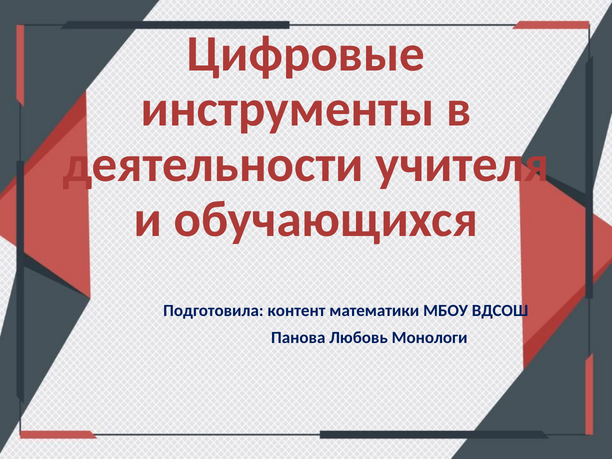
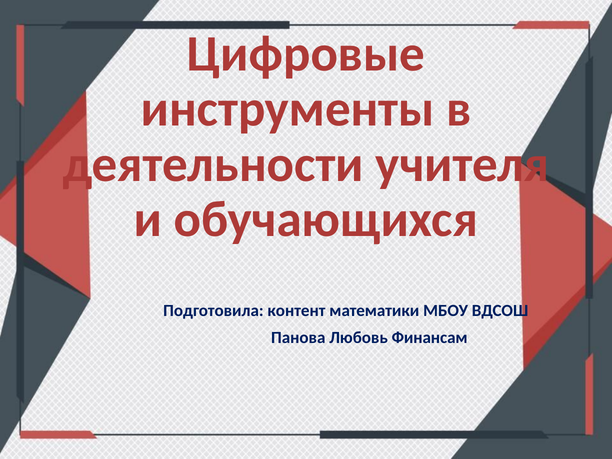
Монологи: Монологи -> Финансам (430, 338)
